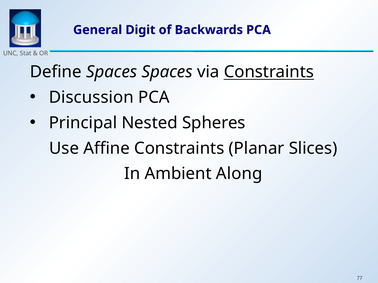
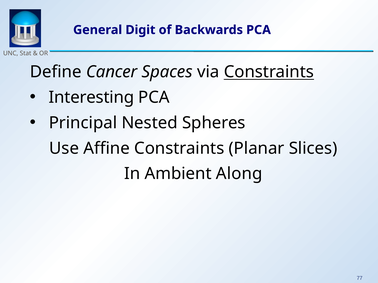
Define Spaces: Spaces -> Cancer (112, 72)
Discussion: Discussion -> Interesting (91, 97)
